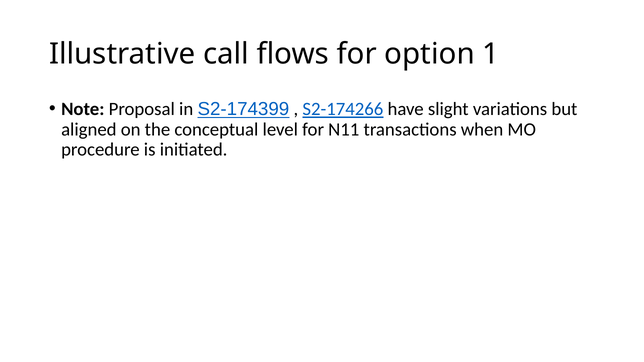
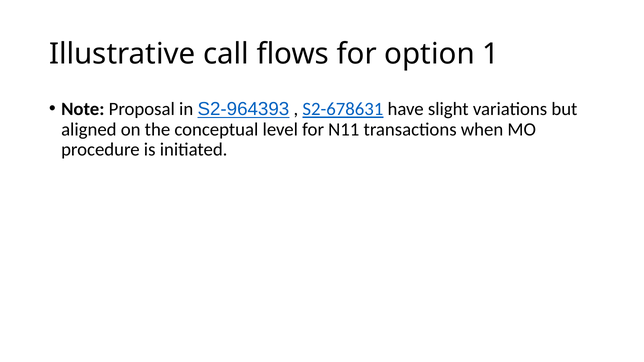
S2-174399: S2-174399 -> S2-964393 (243, 109)
S2-174266: S2-174266 -> S2-678631 (343, 109)
